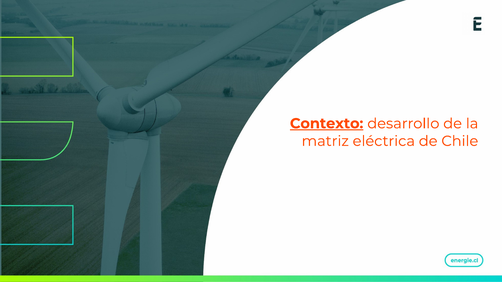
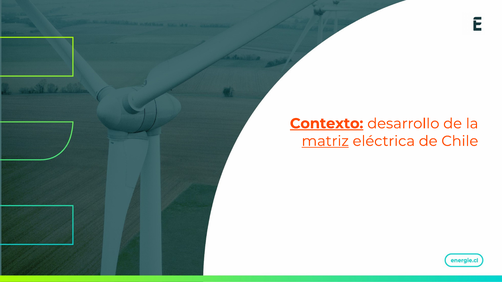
matriz underline: none -> present (325, 141)
